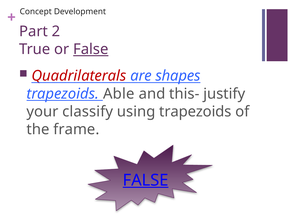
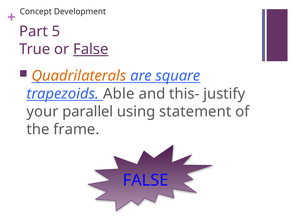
2: 2 -> 5 (56, 31)
Quadrilaterals colour: red -> orange (79, 76)
shapes: shapes -> square (178, 76)
classify: classify -> parallel (88, 111)
using trapezoids: trapezoids -> statement (195, 111)
FALSE underline: present -> none (146, 180)
